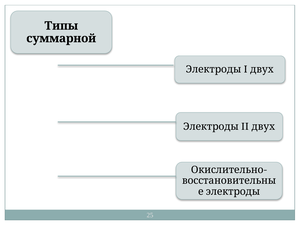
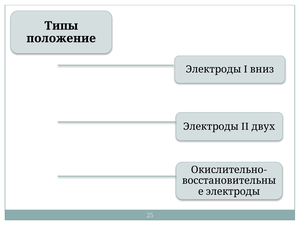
суммарной: суммарной -> положение (61, 38)
двух: двух -> вниз (262, 69)
